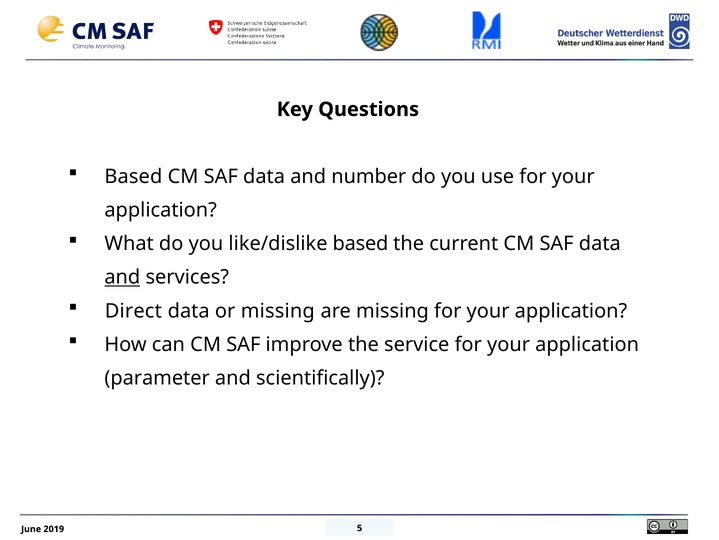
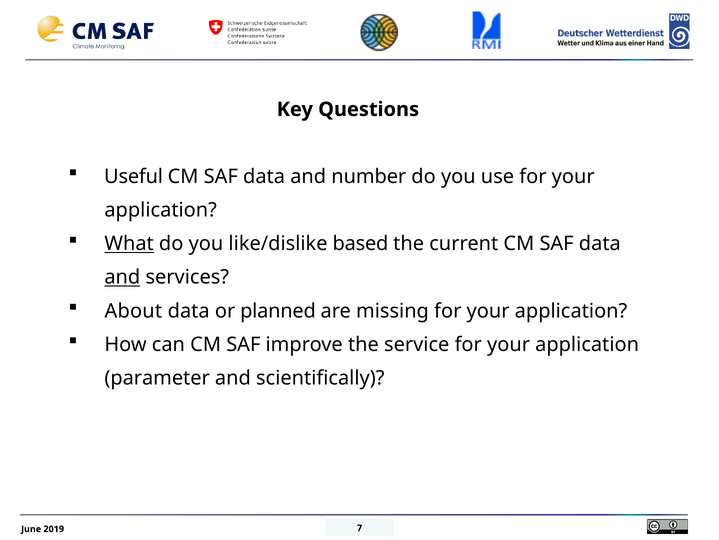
Based: Based -> Useful (134, 176)
What underline: none -> present (129, 243)
Direct: Direct -> About (133, 311)
or missing: missing -> planned (278, 311)
5: 5 -> 7 (360, 527)
